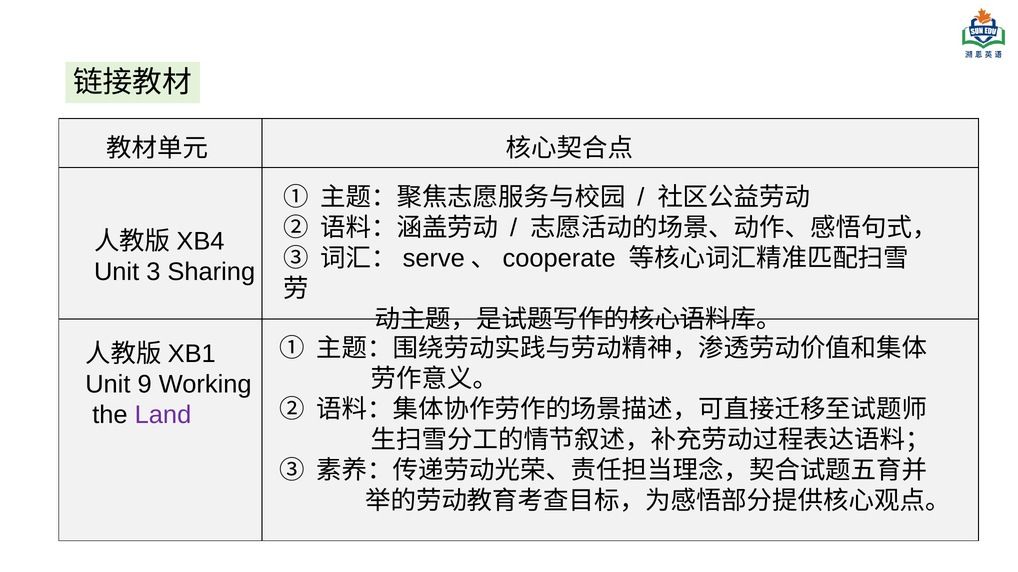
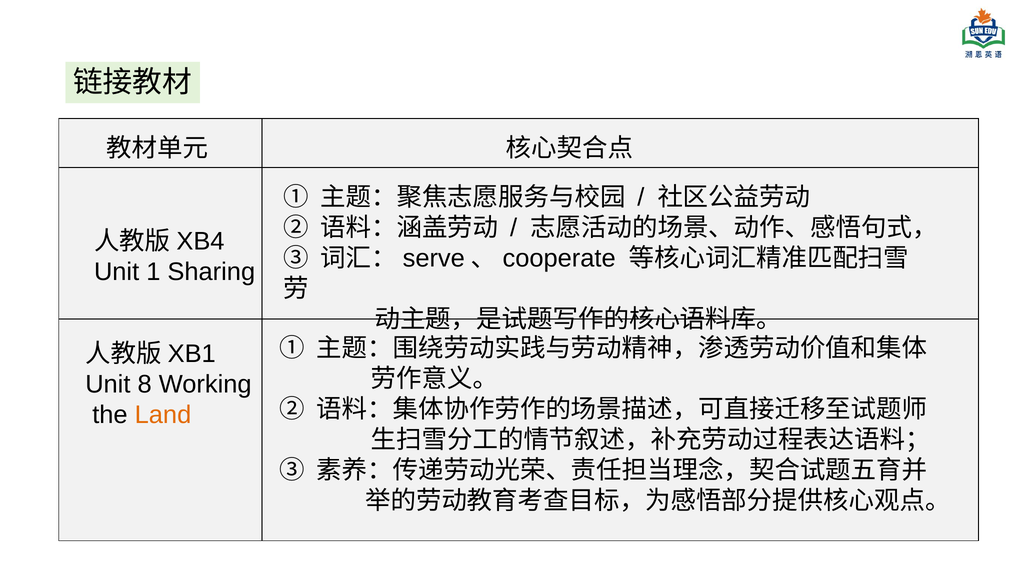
3: 3 -> 1 (153, 272)
9: 9 -> 8 (145, 385)
Land colour: purple -> orange (163, 415)
